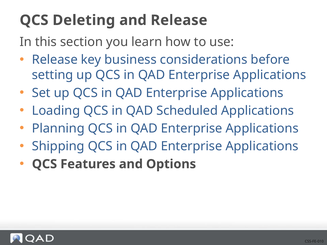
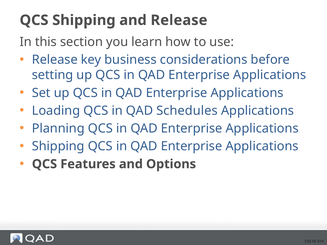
QCS Deleting: Deleting -> Shipping (84, 20)
Scheduled: Scheduled -> Schedules (187, 111)
